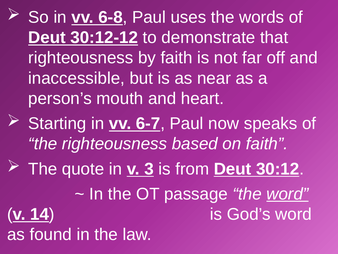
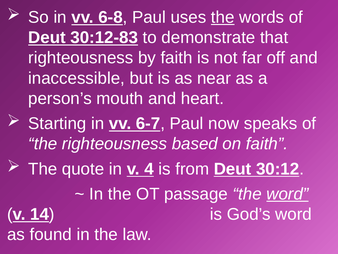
the underline: none -> present (223, 17)
30:12-12: 30:12-12 -> 30:12-83 (104, 38)
3: 3 -> 4 (149, 169)
